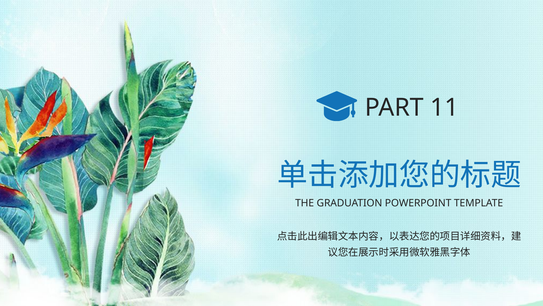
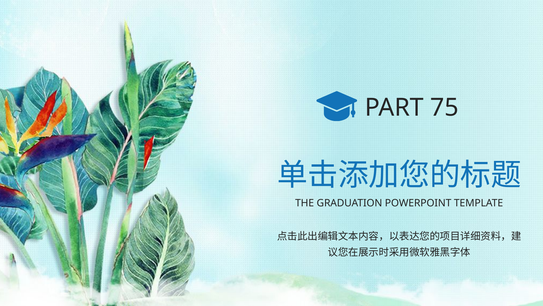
11: 11 -> 75 (444, 107)
